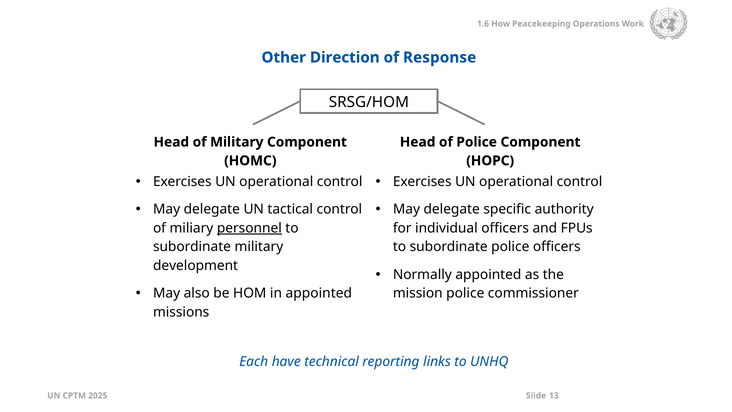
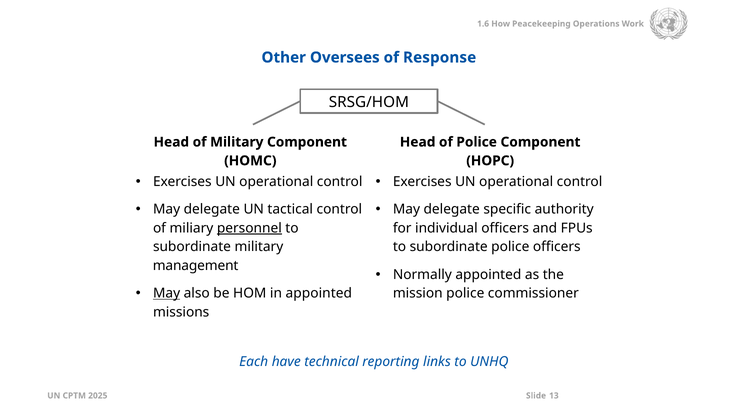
Direction: Direction -> Oversees (345, 57)
development: development -> management (196, 265)
May underline: none -> present (167, 293)
